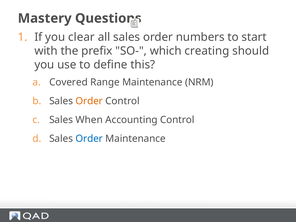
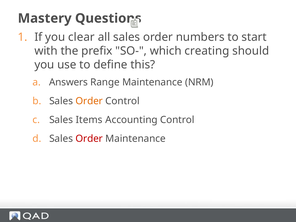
Covered: Covered -> Answers (69, 82)
When: When -> Items (89, 120)
Order colour: blue -> red (89, 139)
